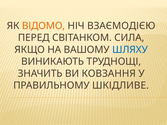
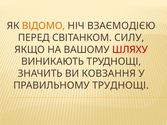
СИЛА: СИЛА -> СИЛУ (129, 38)
ШЛЯХУ colour: blue -> red (130, 50)
ПРАВИЛЬНОМУ ШКІДЛИВЕ: ШКІДЛИВЕ -> ТРУДНОЩІ (121, 86)
